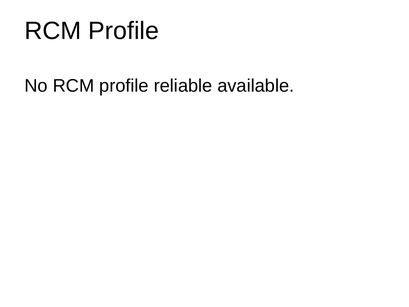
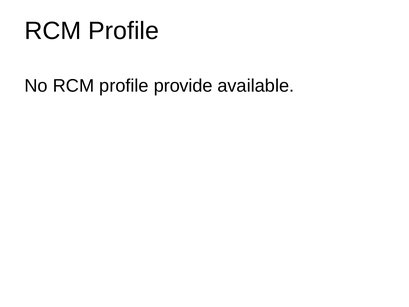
reliable: reliable -> provide (183, 86)
